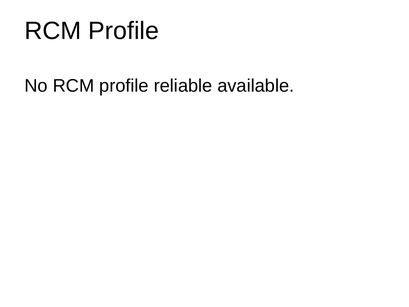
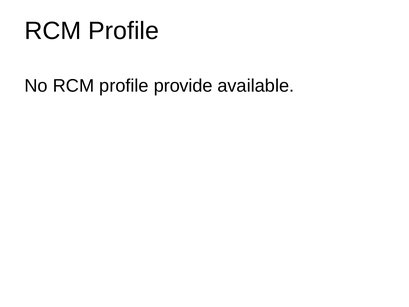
reliable: reliable -> provide (183, 86)
